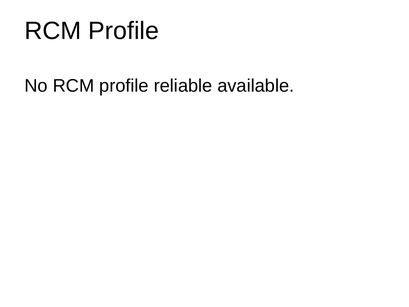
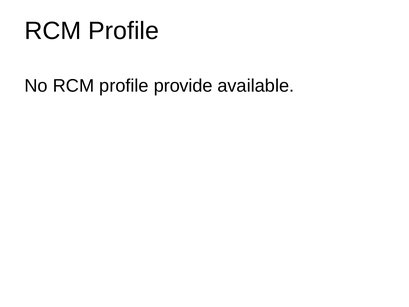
reliable: reliable -> provide (183, 86)
